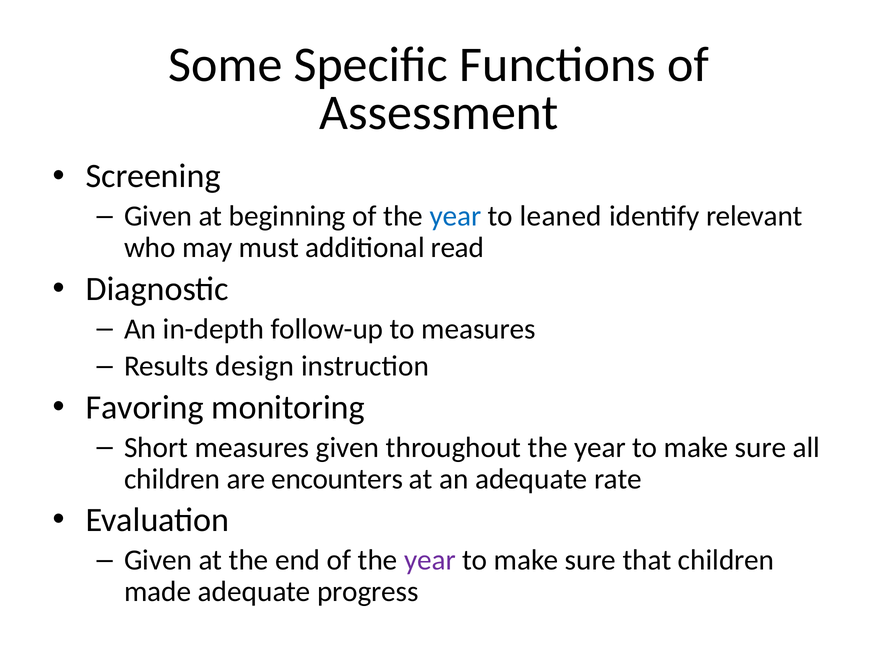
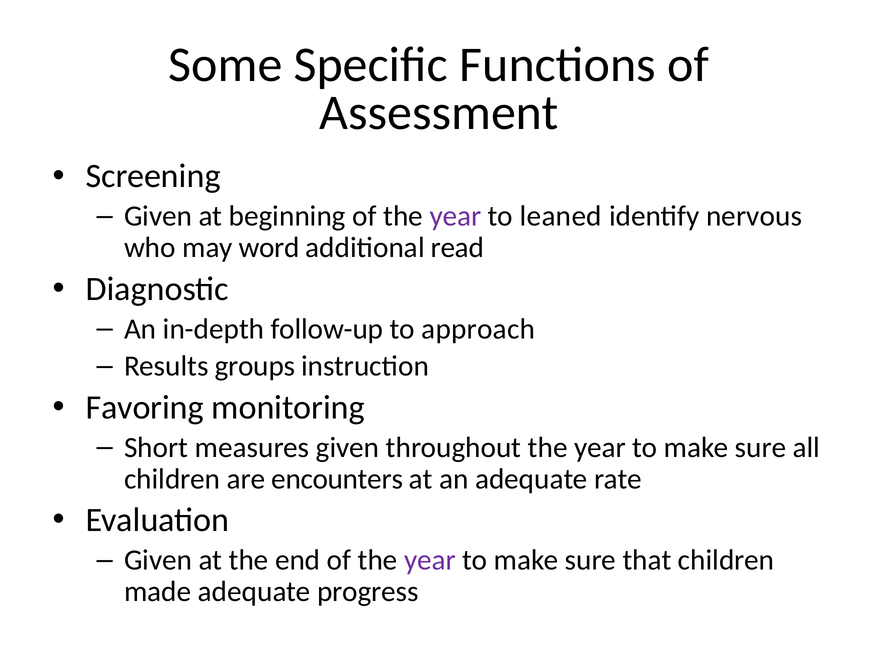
year colour: blue -> purple (456, 216)
relevant: relevant -> nervous (754, 216)
must: must -> word (269, 248)
to measures: measures -> approach (478, 329)
design: design -> groups (255, 367)
